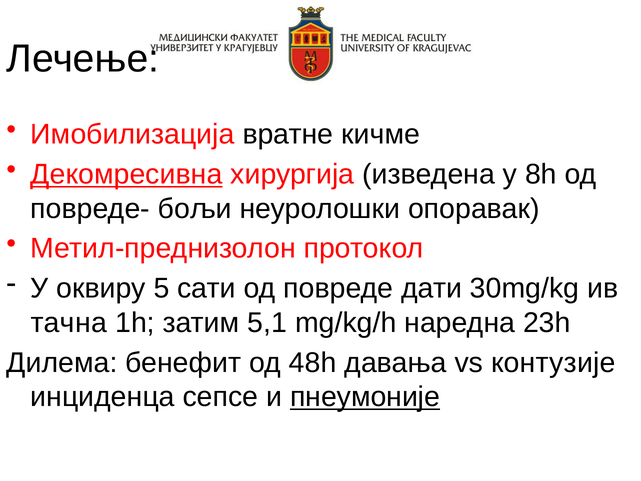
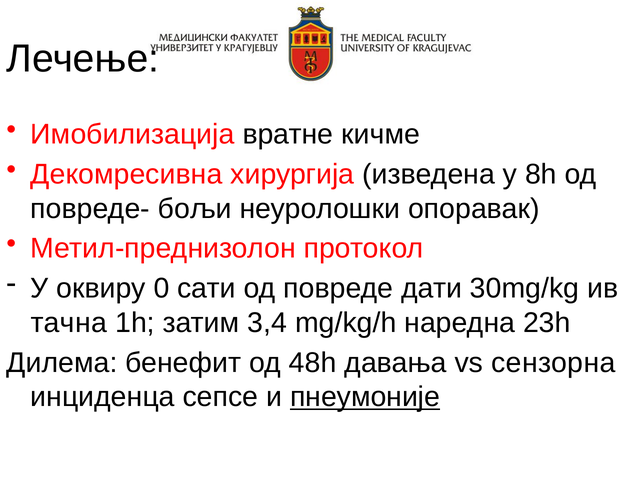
Декомресивна underline: present -> none (126, 174)
5: 5 -> 0 (161, 288)
5,1: 5,1 -> 3,4 (267, 323)
контузије: контузије -> сензорна (553, 362)
